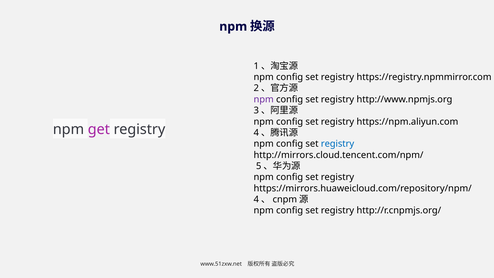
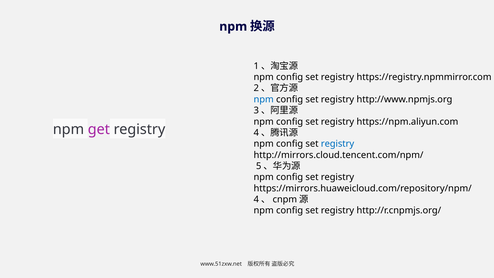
npm colour: purple -> blue (264, 99)
